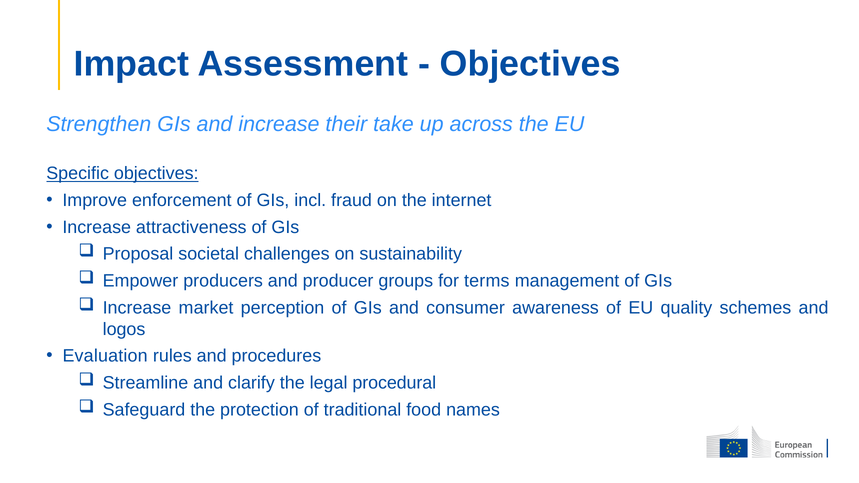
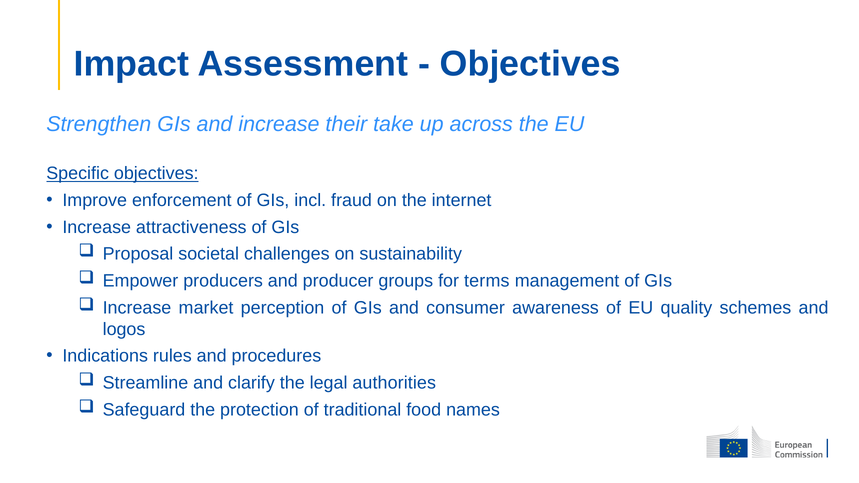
Evaluation: Evaluation -> Indications (105, 356)
procedural: procedural -> authorities (394, 383)
